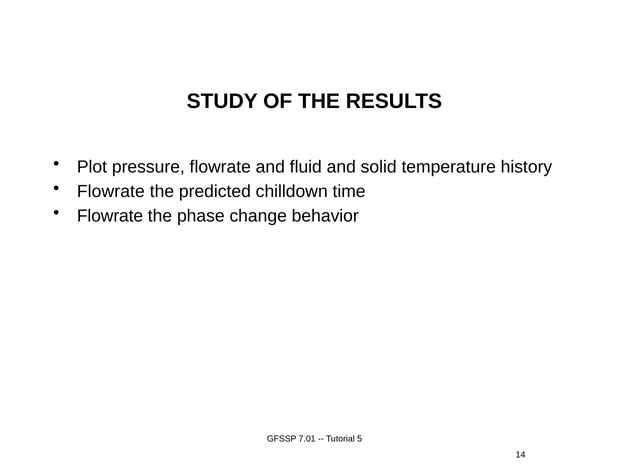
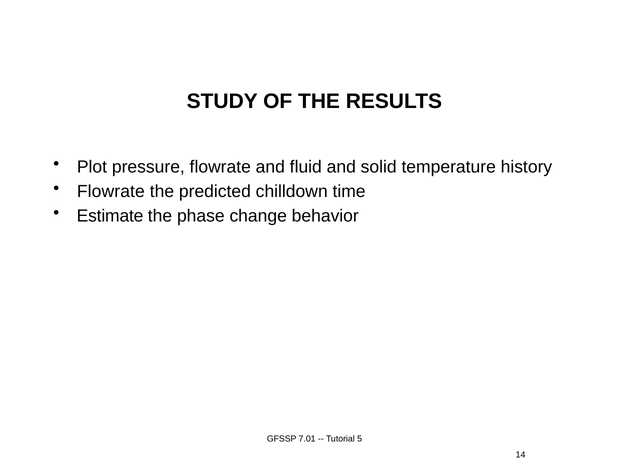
Flowrate: Flowrate -> Estimate (110, 216)
